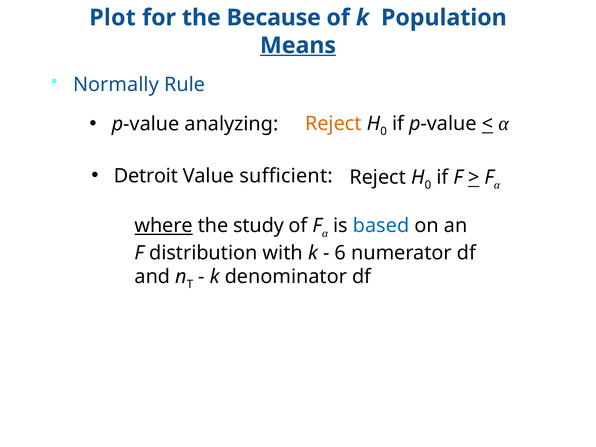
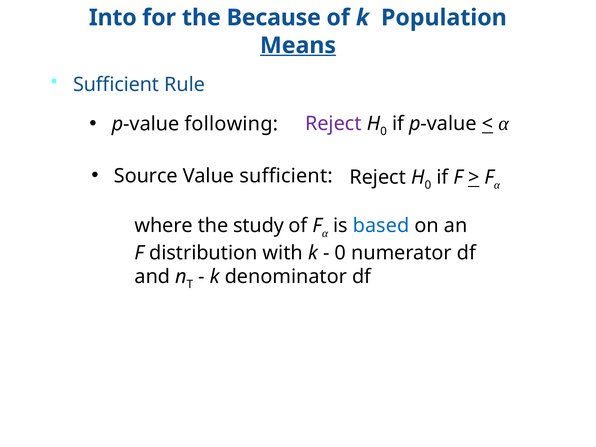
Plot: Plot -> Into (113, 18)
Normally: Normally -> Sufficient (116, 84)
analyzing: analyzing -> following (231, 124)
Reject colour: orange -> purple (333, 124)
Detroit: Detroit -> Source (146, 176)
where underline: present -> none (164, 226)
6: 6 -> 0 (340, 253)
